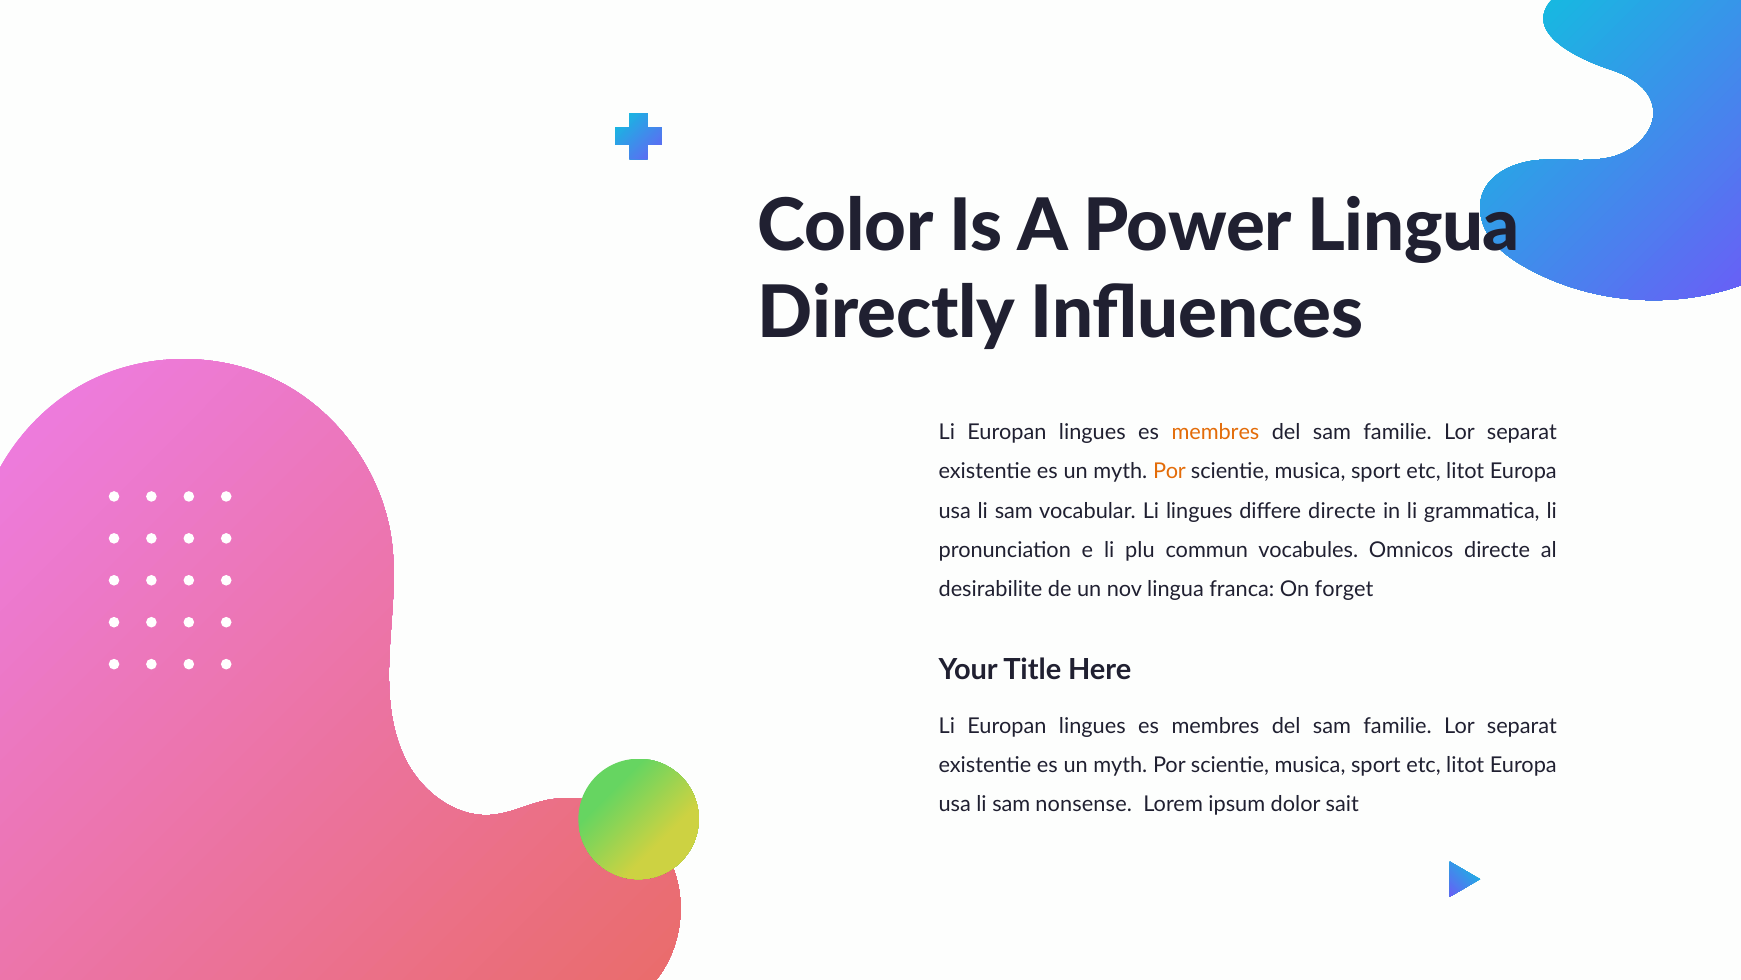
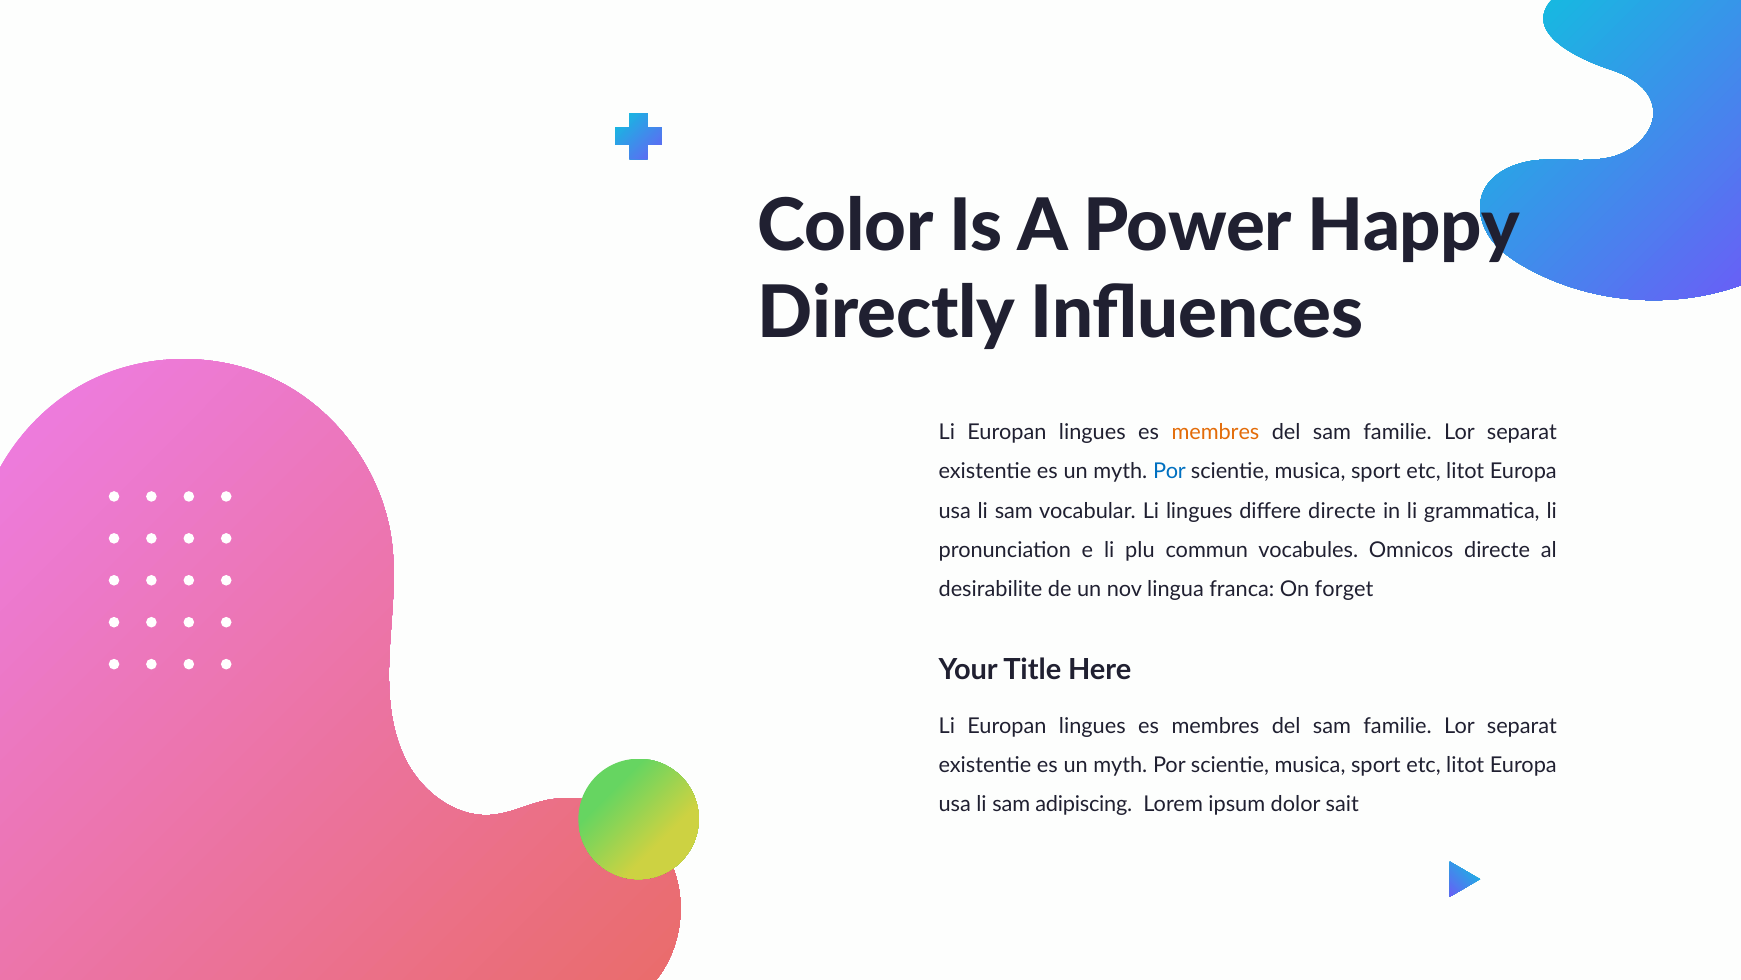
Power Lingua: Lingua -> Happy (1414, 227)
Por colour: orange -> blue (1169, 471)
nonsense: nonsense -> adipiscing (1084, 804)
